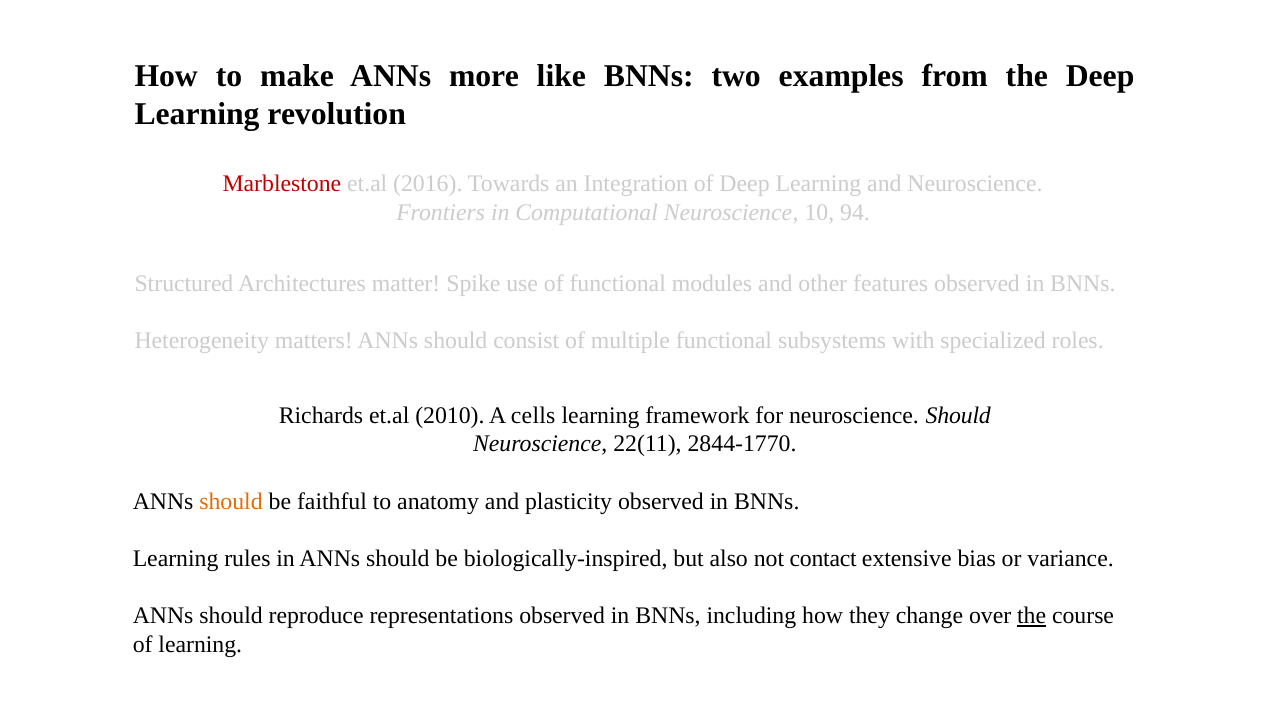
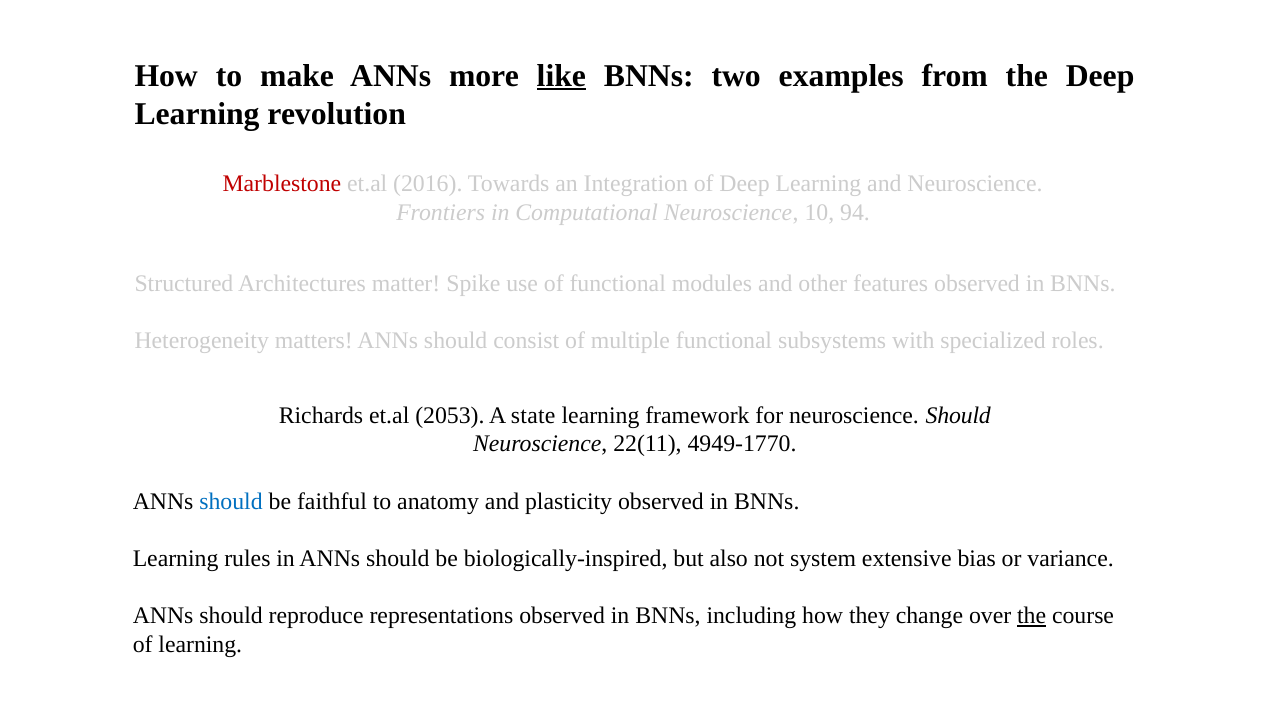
like underline: none -> present (561, 76)
2010: 2010 -> 2053 (450, 416)
cells: cells -> state (533, 416)
2844-1770: 2844-1770 -> 4949-1770 (742, 444)
should colour: orange -> blue (231, 502)
contact: contact -> system (823, 559)
